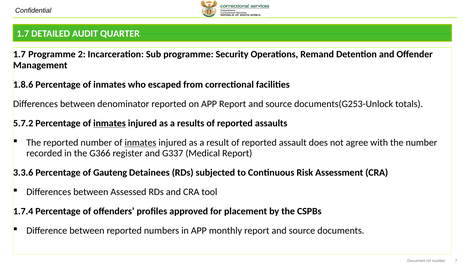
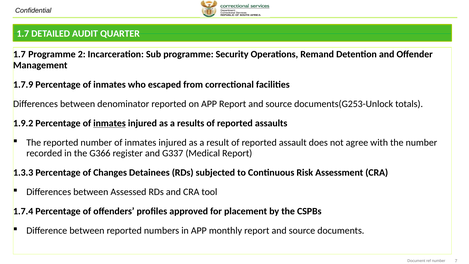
1.8.6: 1.8.6 -> 1.7.9 (23, 85)
5.7.2: 5.7.2 -> 1.9.2 (23, 123)
inmates underline: present -> none (140, 143)
3.3.6: 3.3.6 -> 1.3.3 (23, 172)
Gauteng: Gauteng -> Changes (110, 172)
